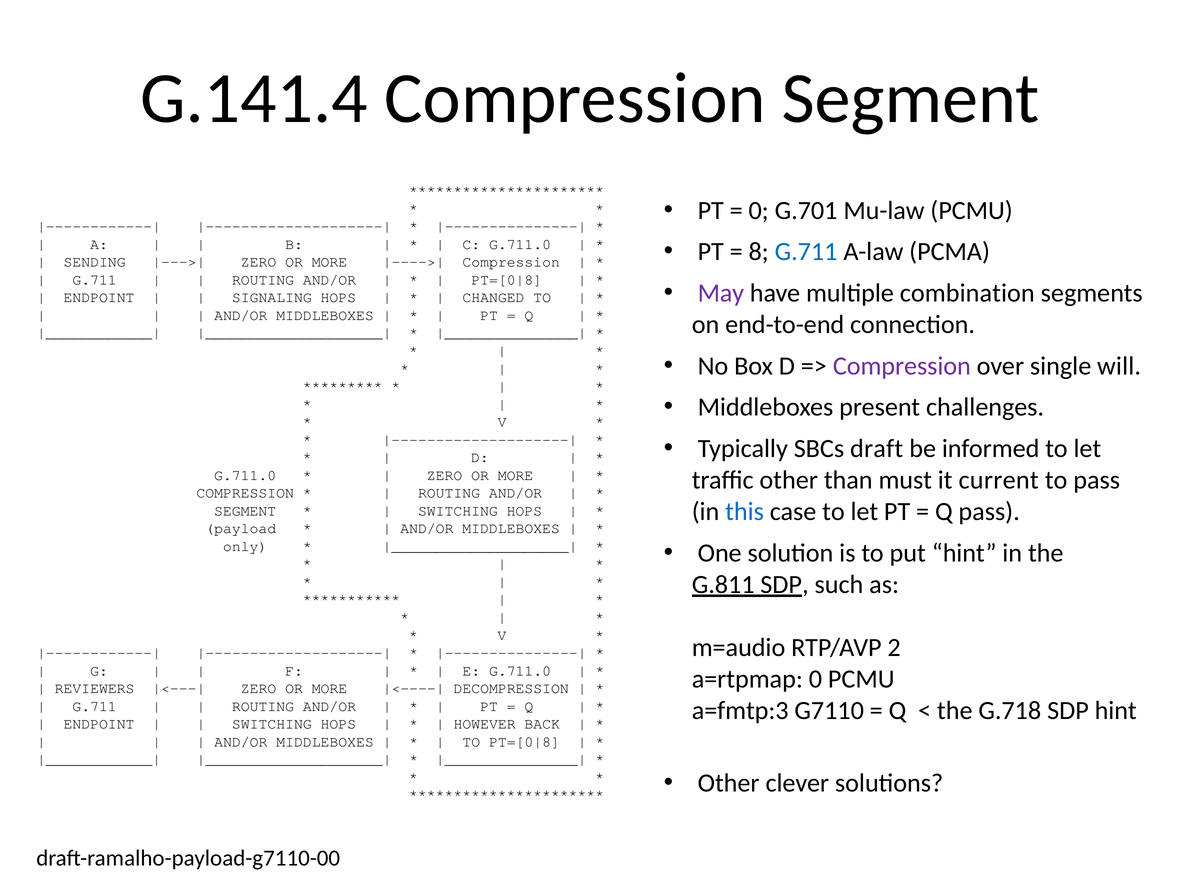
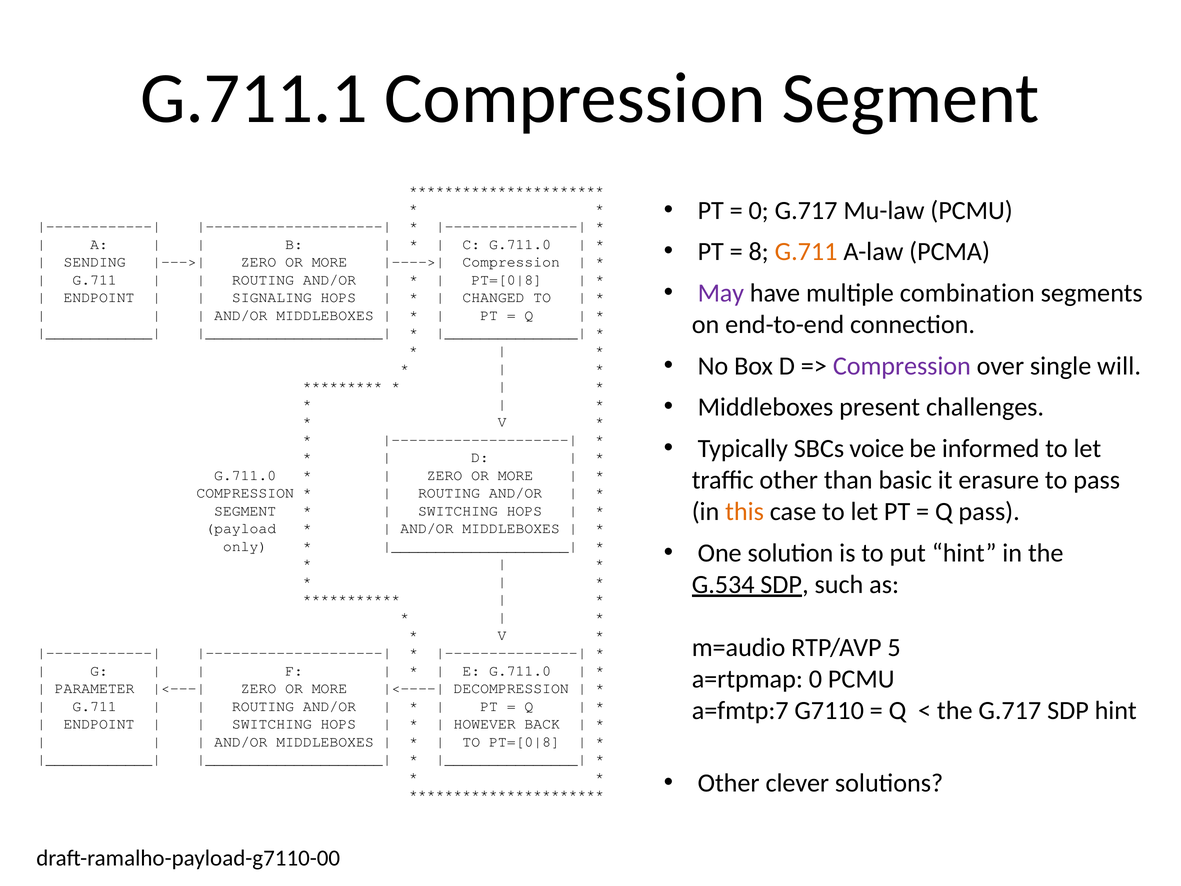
G.141.4: G.141.4 -> G.711.1 (254, 99)
0 G.701: G.701 -> G.717 (806, 210)
G.711 colour: blue -> orange (806, 252)
draft: draft -> voice (877, 449)
must: must -> basic (905, 480)
current: current -> erasure (999, 480)
this colour: blue -> orange (745, 511)
G.811: G.811 -> G.534 (723, 584)
2: 2 -> 5 (894, 647)
REVIEWERS: REVIEWERS -> PARAMETER (95, 688)
a=fmtp:3: a=fmtp:3 -> a=fmtp:7 (740, 710)
the G.718: G.718 -> G.717 (1010, 710)
